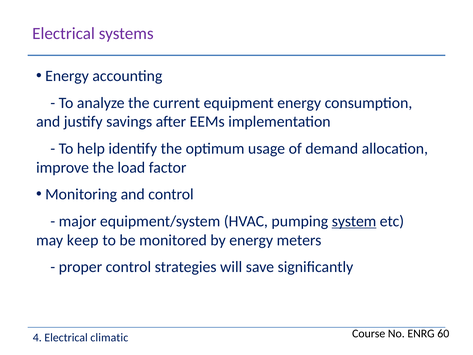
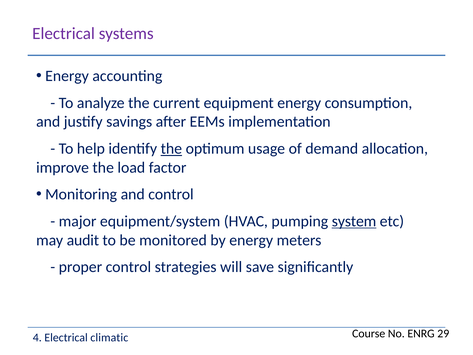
the underline: none -> present (171, 149)
keep: keep -> audit (83, 240)
60: 60 -> 29 (443, 333)
